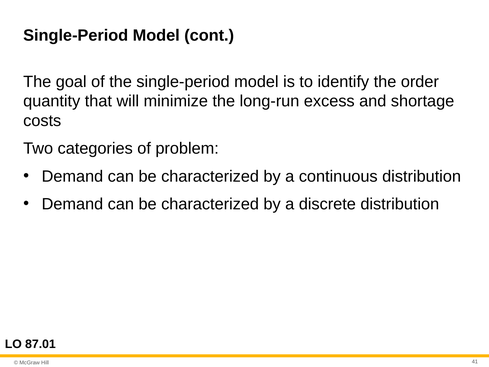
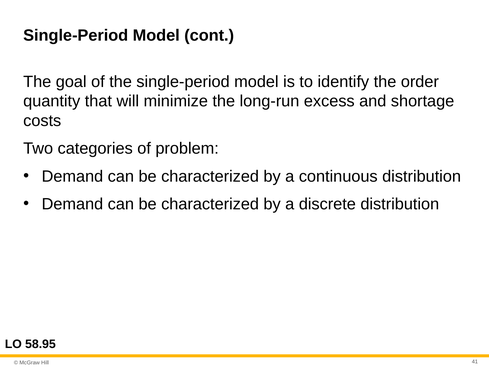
87.01: 87.01 -> 58.95 (40, 344)
